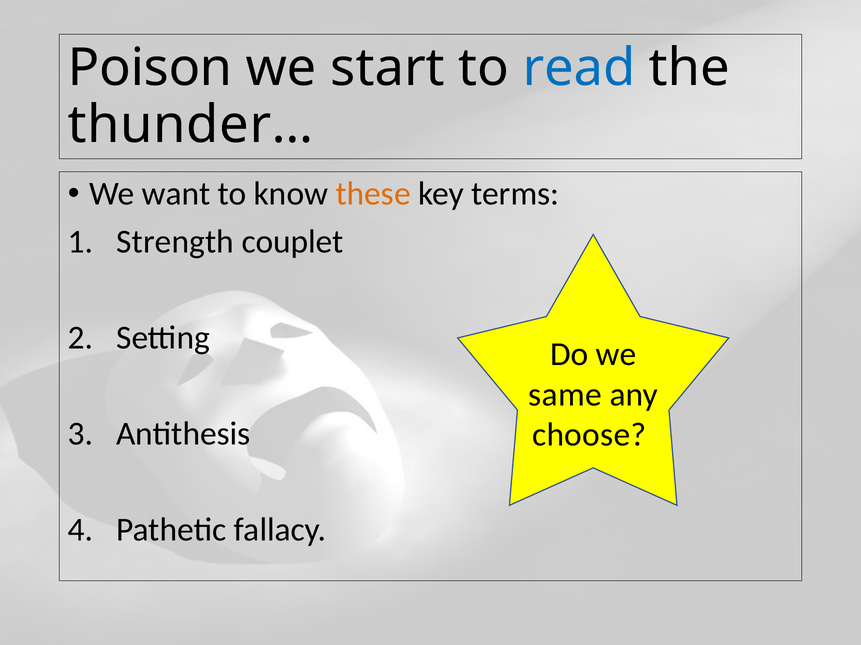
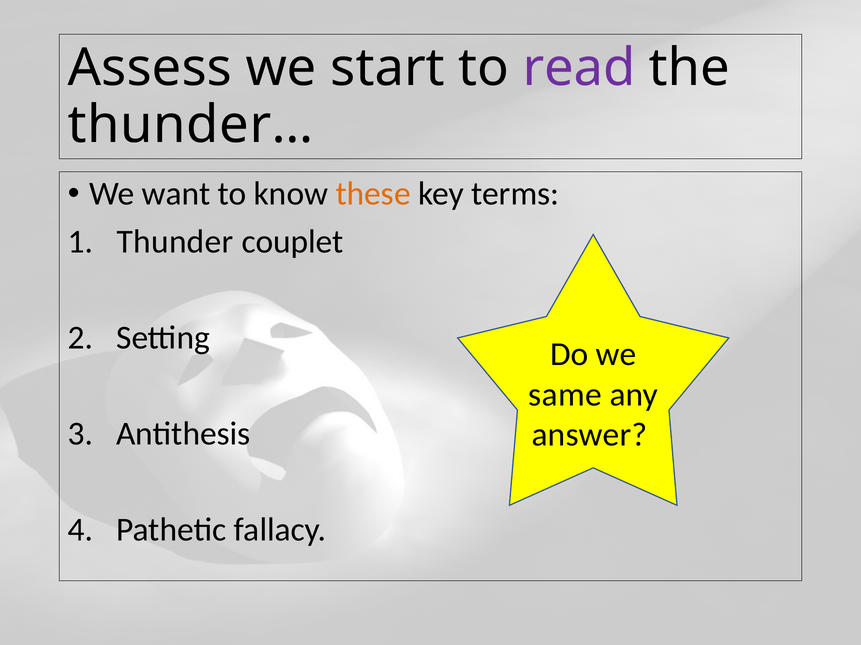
Poison: Poison -> Assess (150, 68)
read colour: blue -> purple (579, 68)
Strength: Strength -> Thunder (175, 242)
choose: choose -> answer (589, 435)
